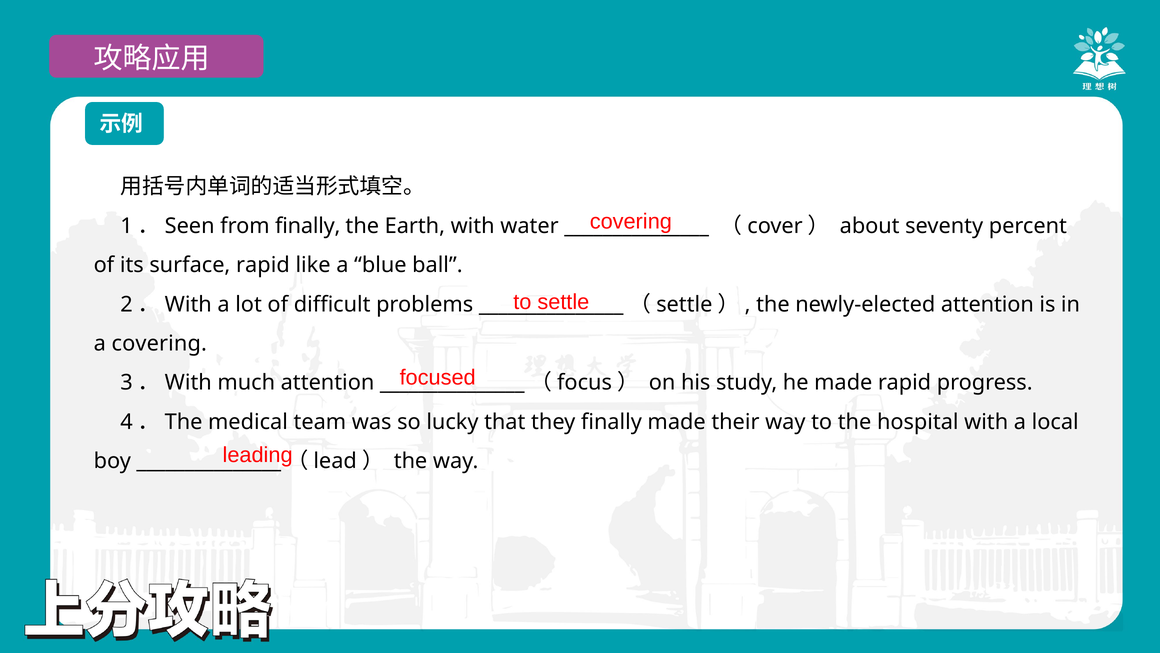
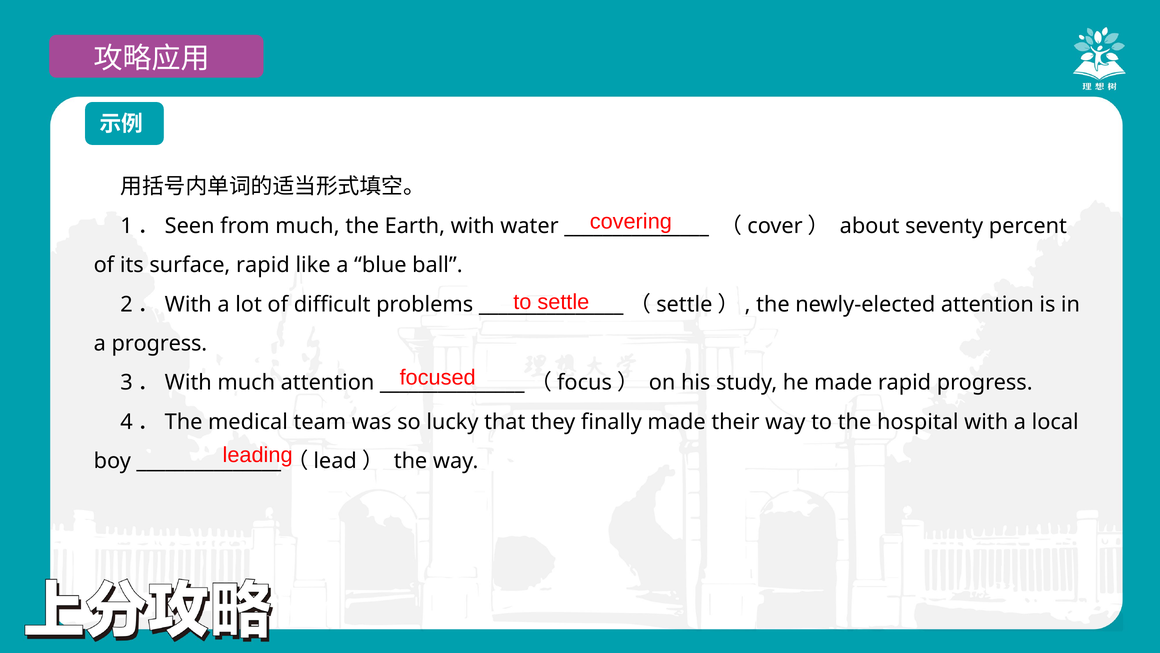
from finally: finally -> much (307, 226)
a covering: covering -> progress (159, 343)
